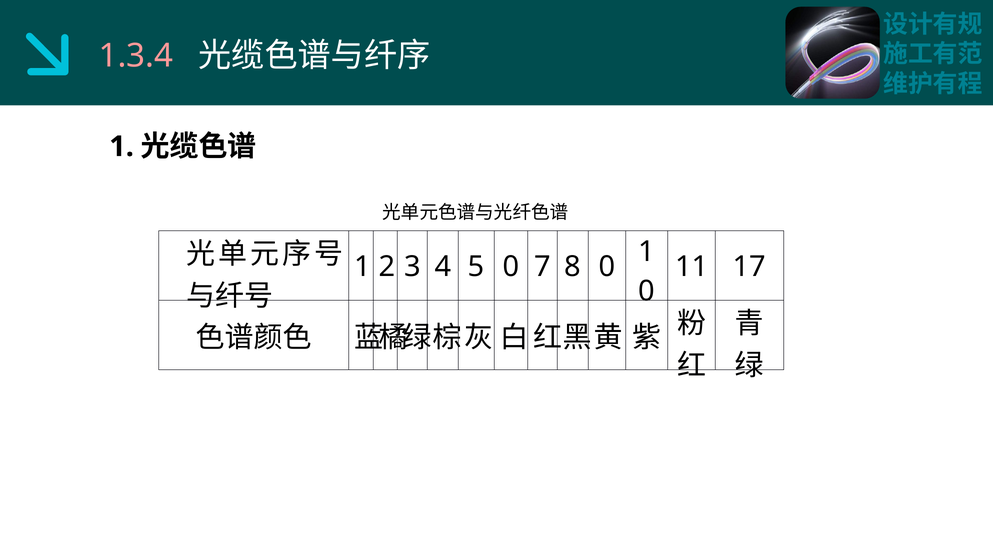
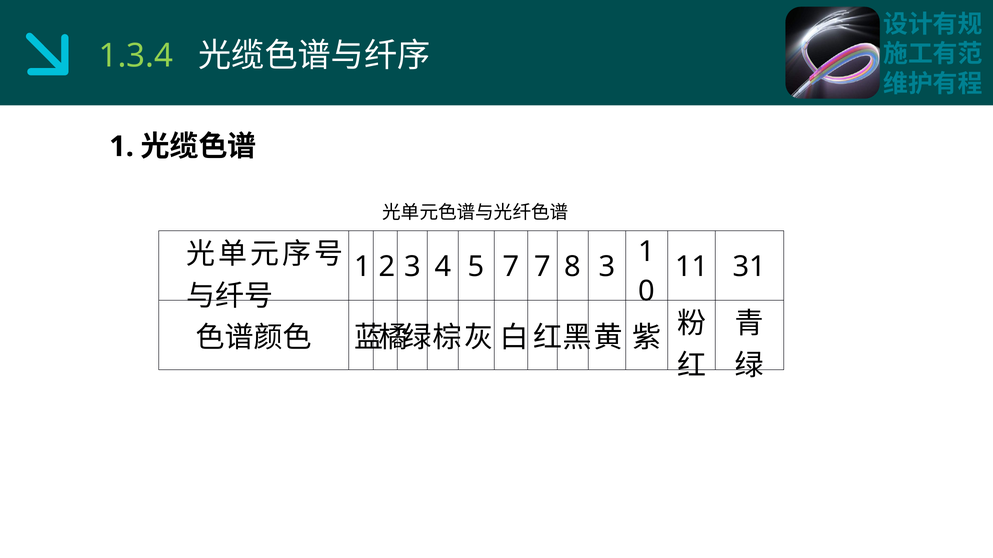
1.3.4 colour: pink -> light green (136, 56)
5 0: 0 -> 7 (511, 267)
8 0: 0 -> 3 (607, 267)
17: 17 -> 31 (749, 267)
